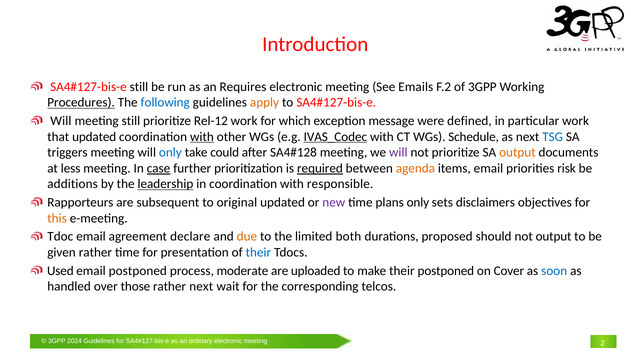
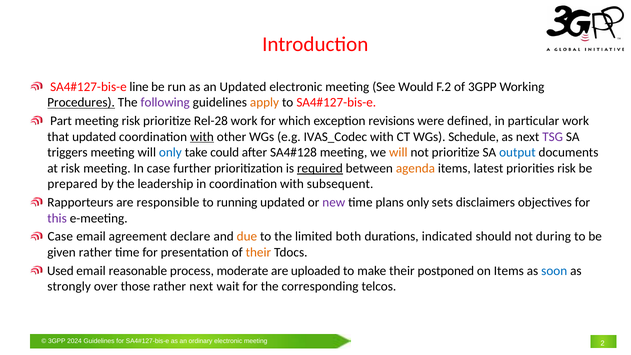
still: still -> line (139, 87)
an Requires: Requires -> Updated (243, 87)
Emails: Emails -> Would (416, 87)
following colour: blue -> purple (165, 102)
Will: Will -> Part (61, 121)
meeting still: still -> risk (131, 121)
Rel-12: Rel-12 -> Rel-28 (211, 121)
message: message -> revisions (392, 121)
IVAS_Codec underline: present -> none (335, 137)
TSG colour: blue -> purple (553, 137)
will colour: purple -> orange (398, 152)
output colour: orange -> blue (517, 152)
at less: less -> risk (71, 168)
case underline: present -> none (159, 168)
items email: email -> latest (488, 168)
additions: additions -> prepared (73, 184)
leadership underline: present -> none (165, 184)
responsible: responsible -> subsequent (340, 184)
subsequent: subsequent -> responsible (168, 202)
original: original -> running (237, 202)
this colour: orange -> purple (57, 218)
Tdoc: Tdoc -> Case (60, 237)
proposed: proposed -> indicated (447, 237)
not output: output -> during (553, 237)
their colour: blue -> orange (258, 252)
email postponed: postponed -> reasonable (138, 271)
on Cover: Cover -> Items (509, 271)
handled: handled -> strongly (69, 287)
